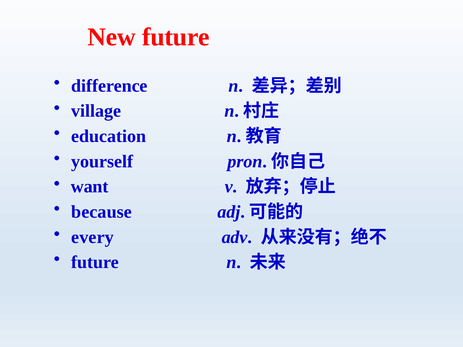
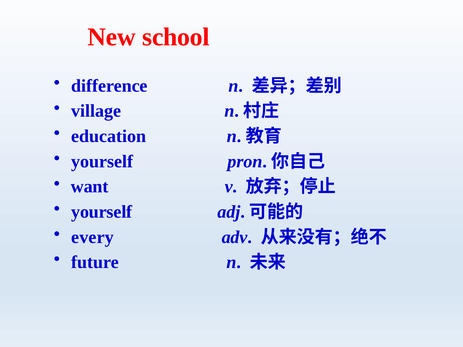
New future: future -> school (176, 37)
because: because -> yourself (102, 212)
